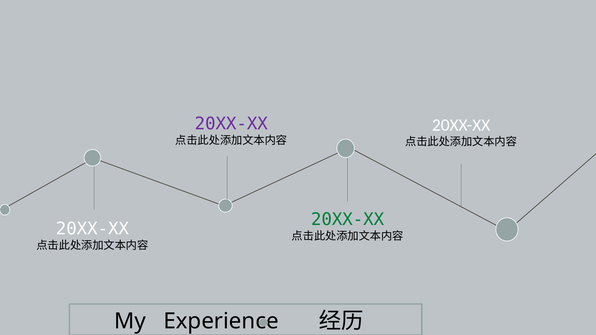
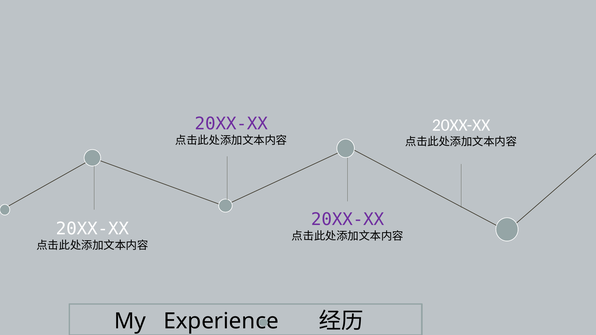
20XX-XX colour: green -> purple (348, 220)
